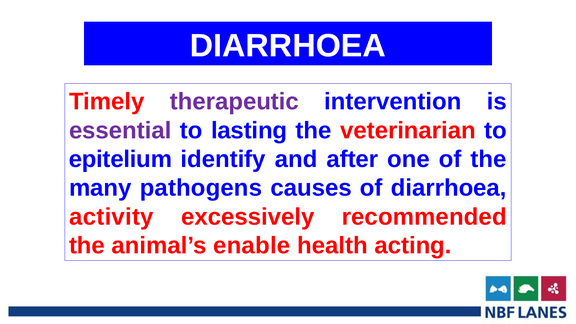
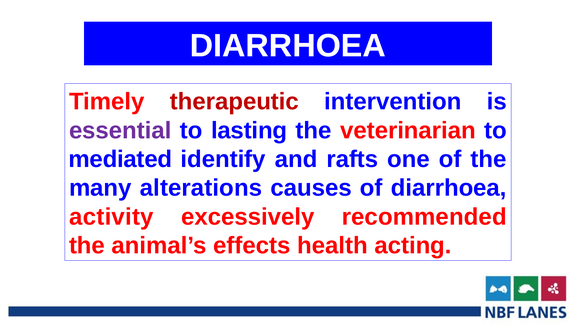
therapeutic colour: purple -> red (234, 102)
epitelium: epitelium -> mediated (120, 159)
after: after -> rafts (352, 159)
pathogens: pathogens -> alterations (201, 188)
enable: enable -> effects (252, 246)
